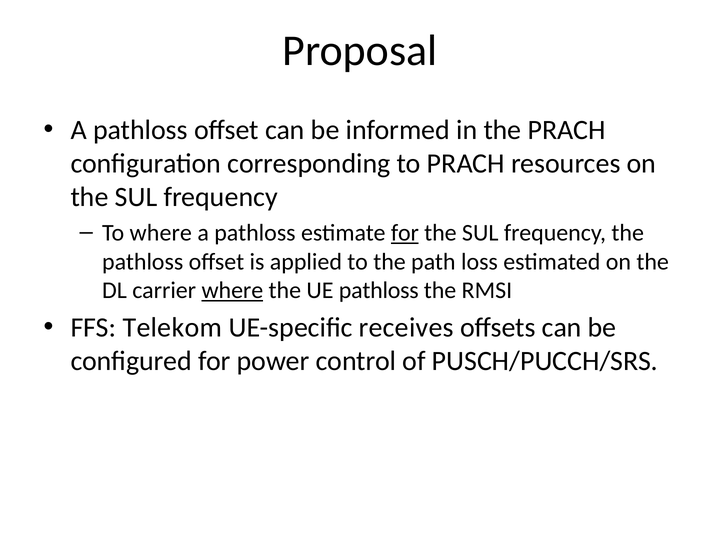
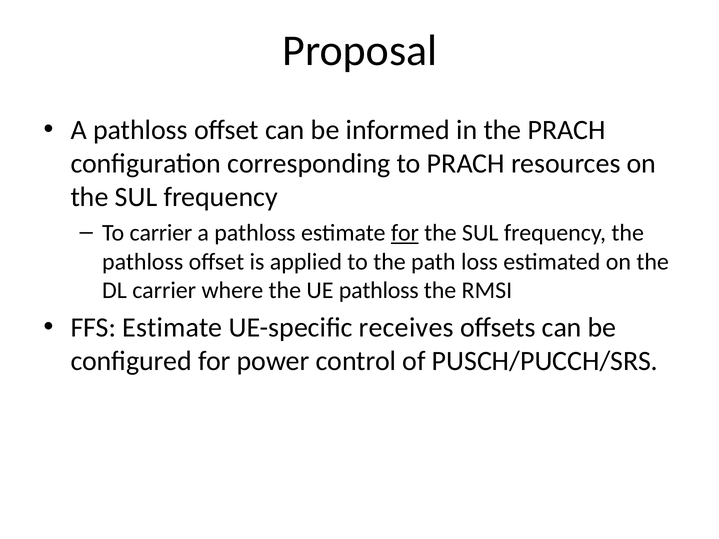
To where: where -> carrier (161, 233)
where underline: present -> none (232, 291)
FFS Telekom: Telekom -> Estimate (172, 328)
